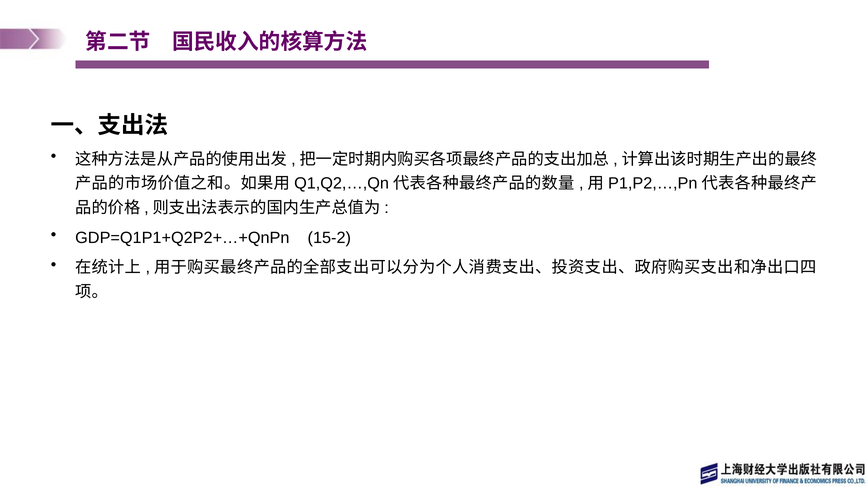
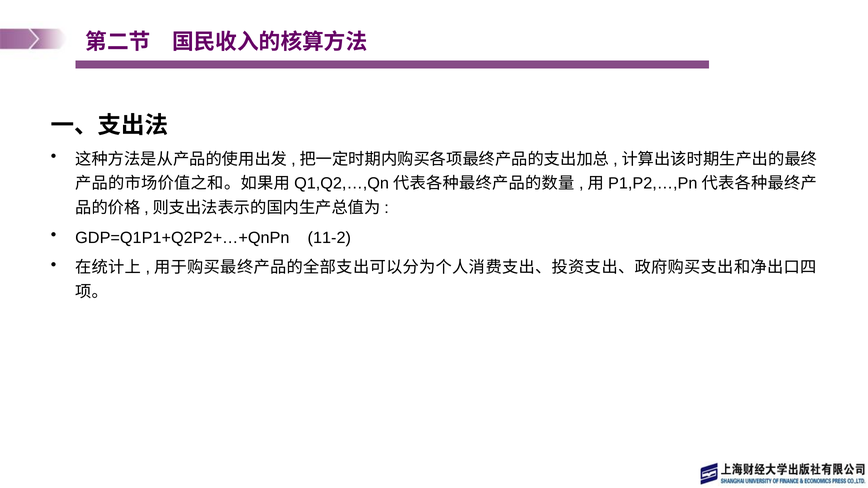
15-2: 15-2 -> 11-2 (329, 238)
